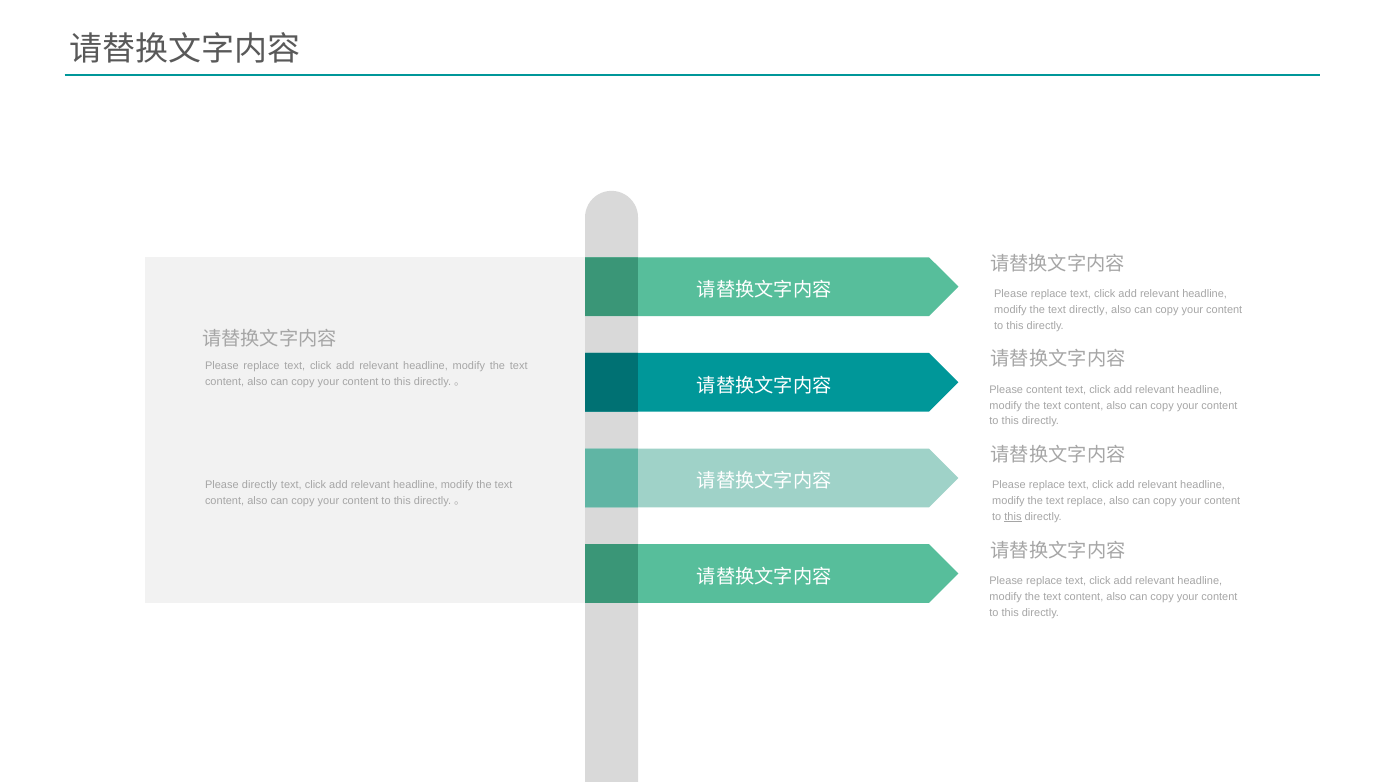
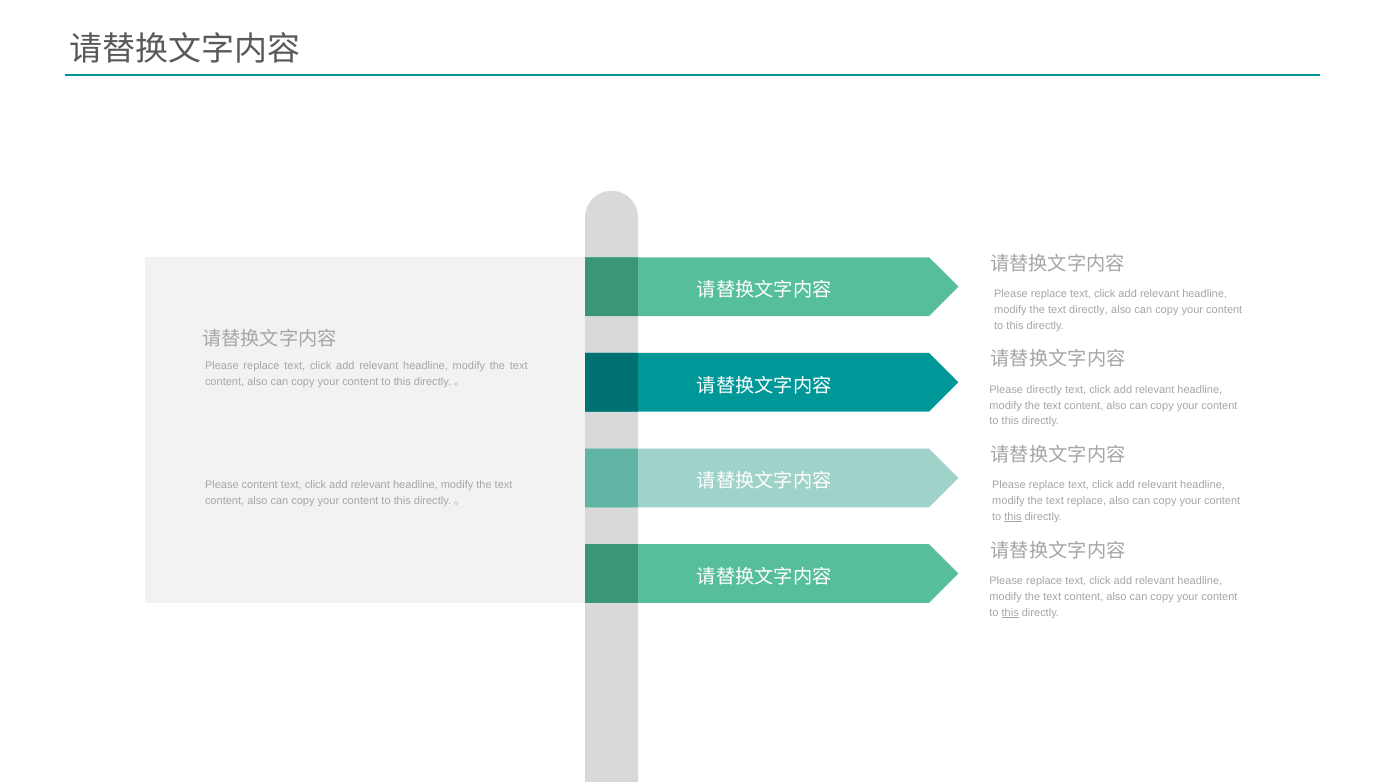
Please content: content -> directly (1044, 390)
Please directly: directly -> content (260, 485)
this underline: none -> present (1010, 613)
